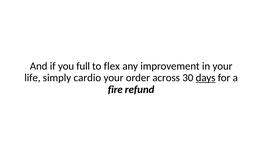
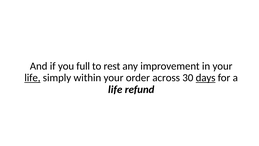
flex: flex -> rest (112, 66)
life underline: none -> present (32, 78)
cardio: cardio -> within (87, 78)
fire: fire -> life (115, 89)
